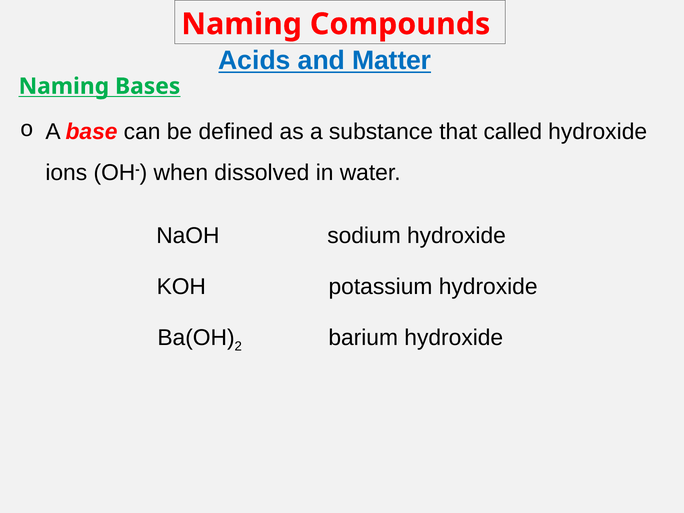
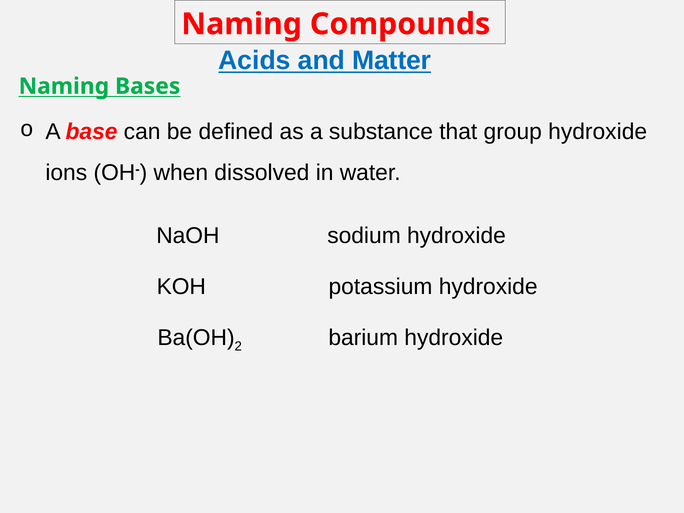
called: called -> group (513, 132)
